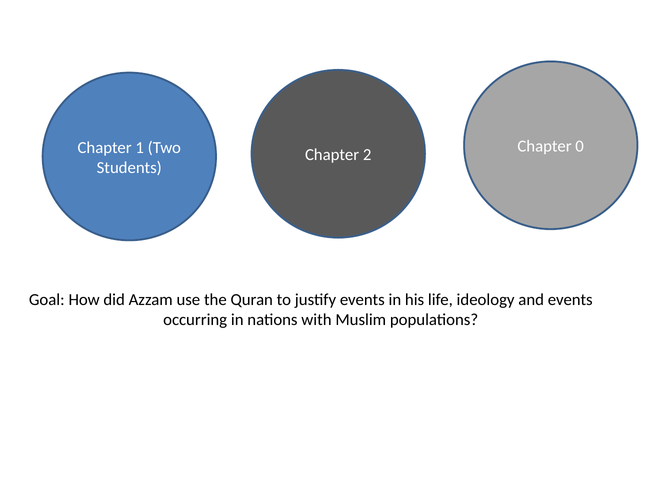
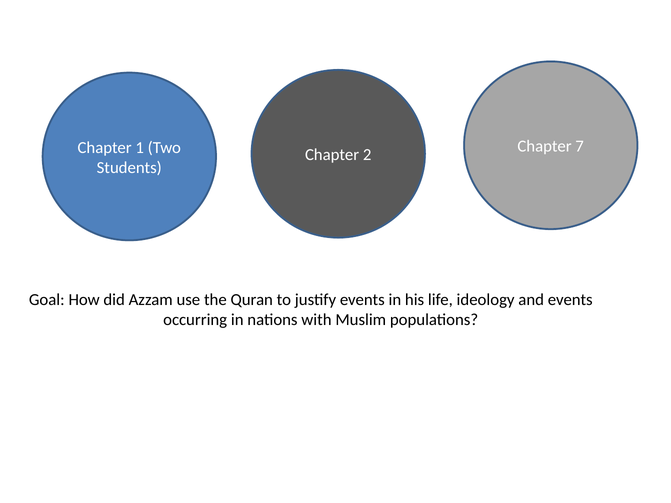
0: 0 -> 7 (580, 146)
